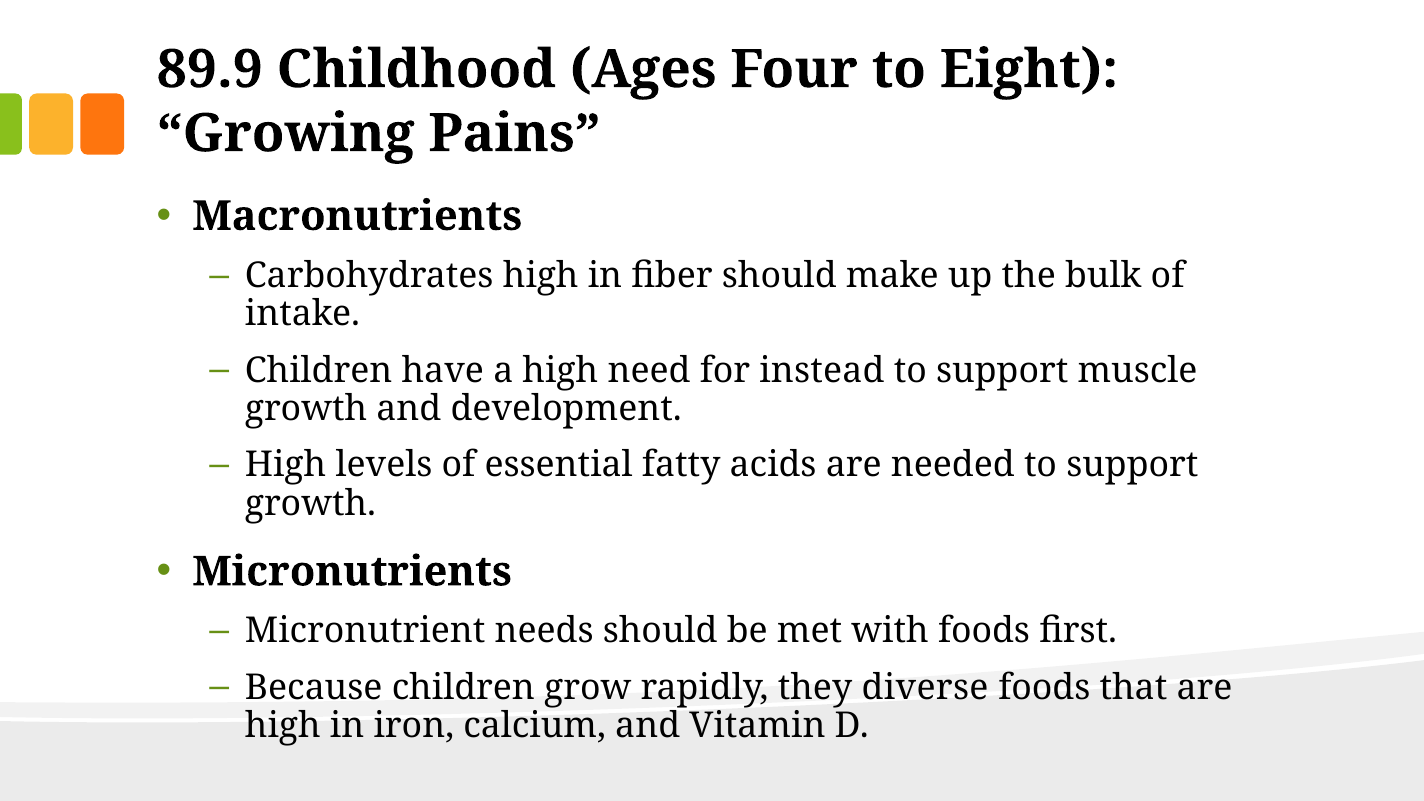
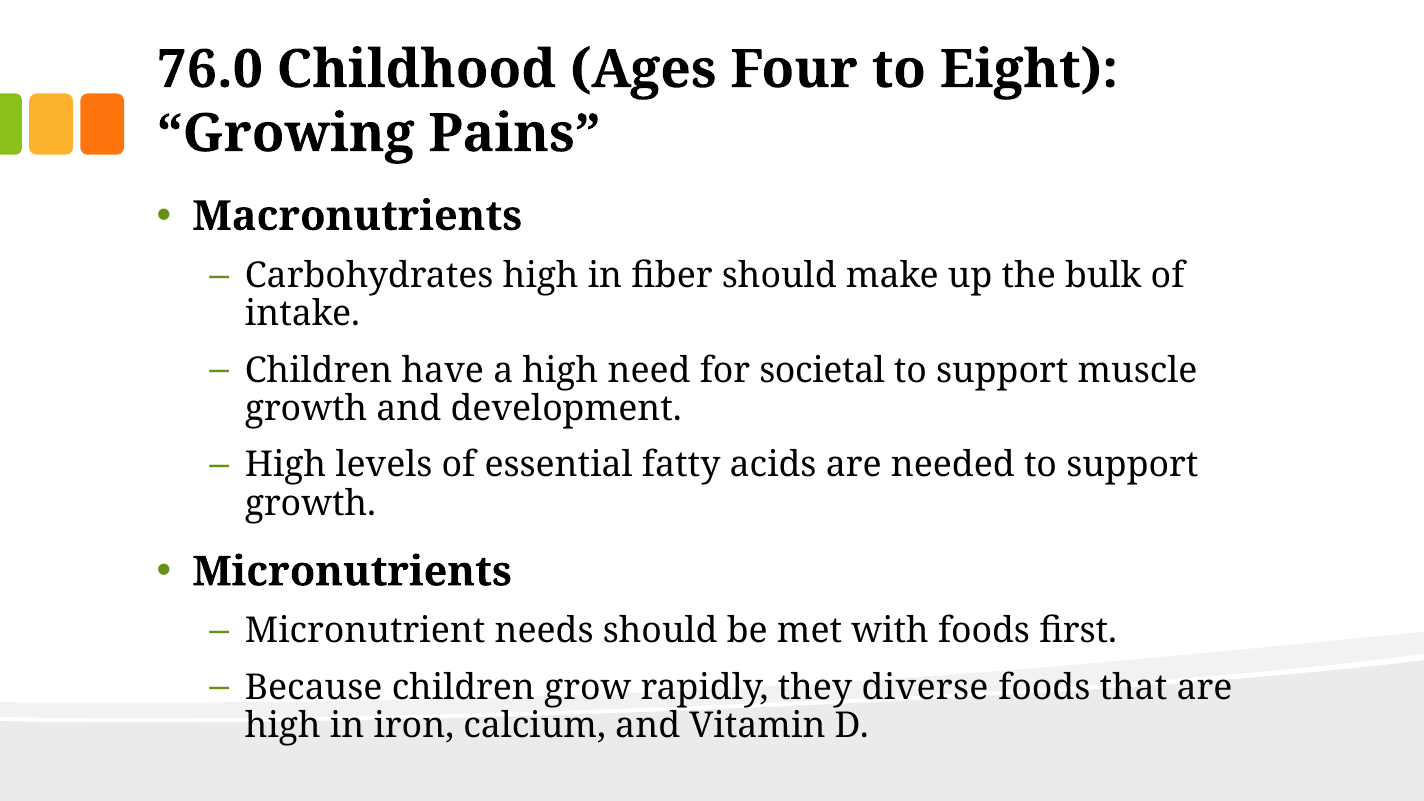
89.9: 89.9 -> 76.0 (210, 70)
instead: instead -> societal (822, 370)
